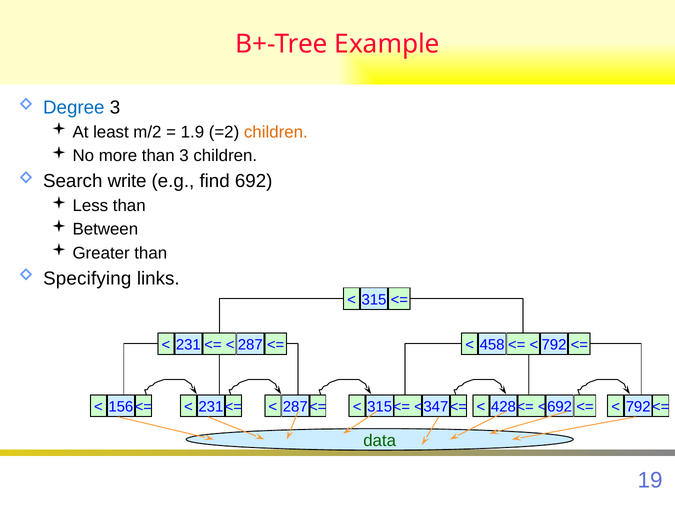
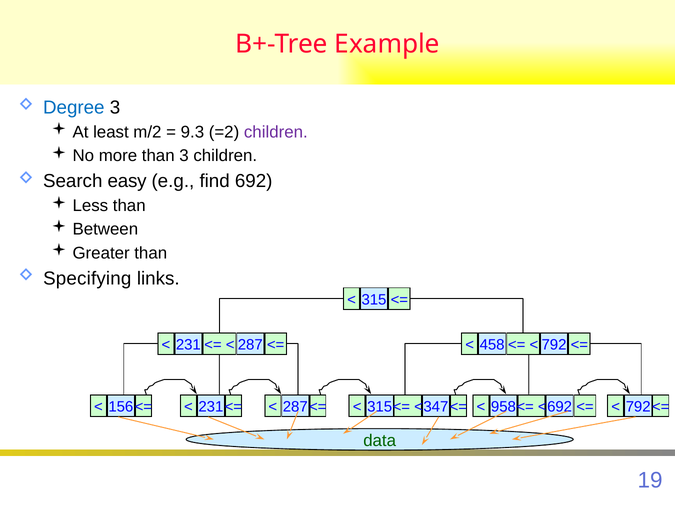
1.9: 1.9 -> 9.3 (192, 132)
children colour: orange -> purple (276, 132)
write: write -> easy (127, 181)
428: 428 -> 958 (503, 406)
